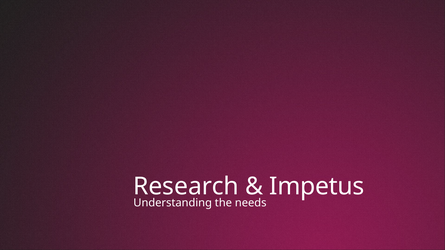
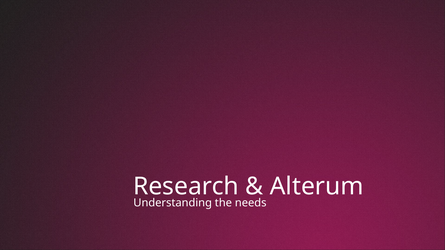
Impetus: Impetus -> Alterum (317, 187)
